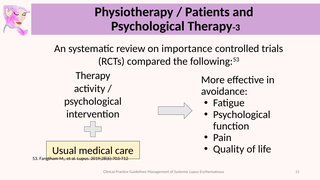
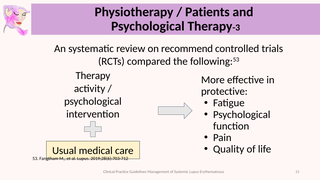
importance: importance -> recommend (187, 49)
avoidance: avoidance -> protective (224, 91)
